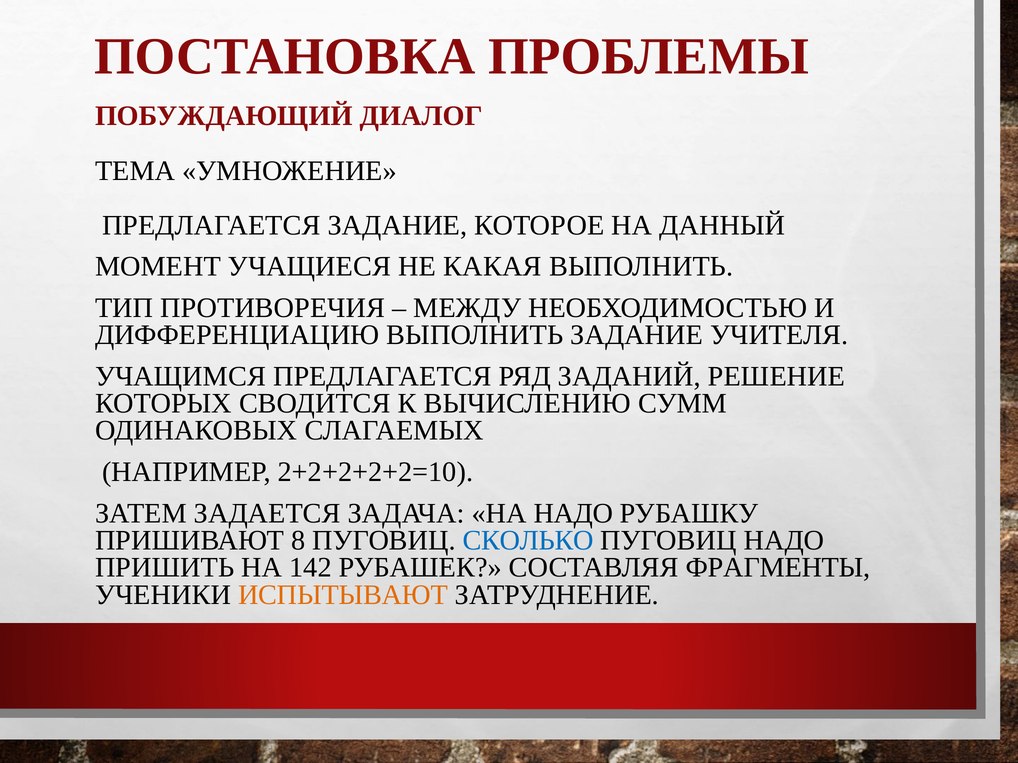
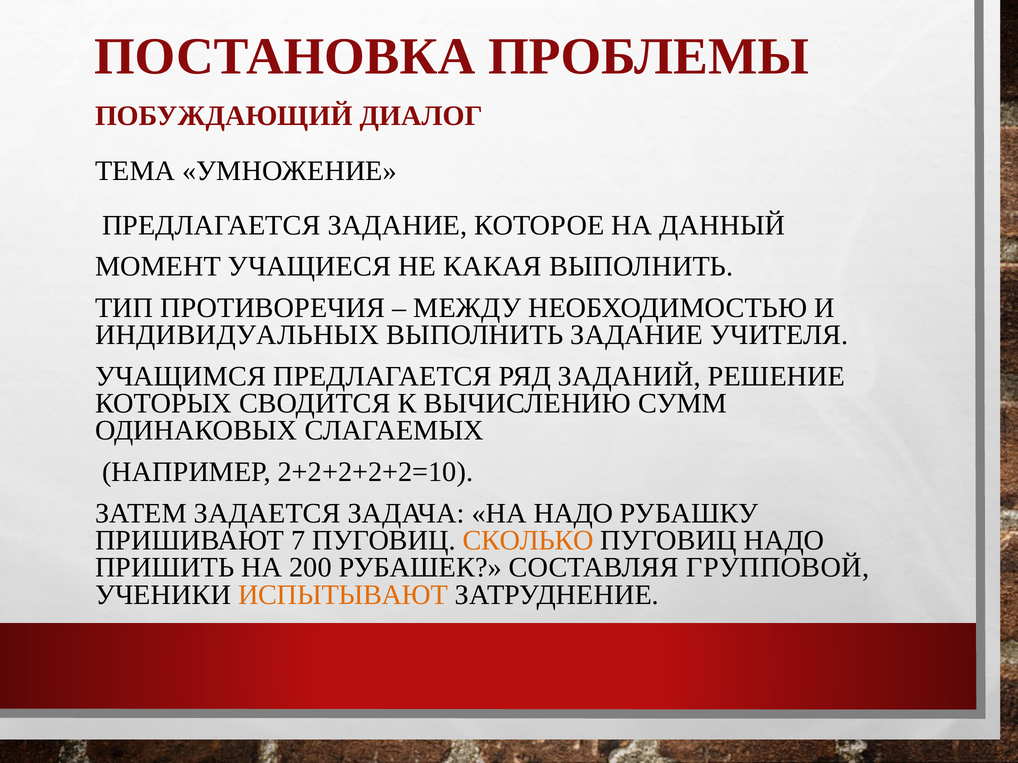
ДИФФЕРЕНЦИАЦИЮ: ДИФФЕРЕНЦИАЦИЮ -> ИНДИВИДУАЛЬНЫХ (237, 335)
8: 8 -> 7 (298, 541)
СКОЛЬКО colour: blue -> orange (528, 541)
142: 142 -> 200 (310, 568)
ФРАГМЕНТЫ: ФРАГМЕНТЫ -> ГРУППОВОЙ (778, 568)
